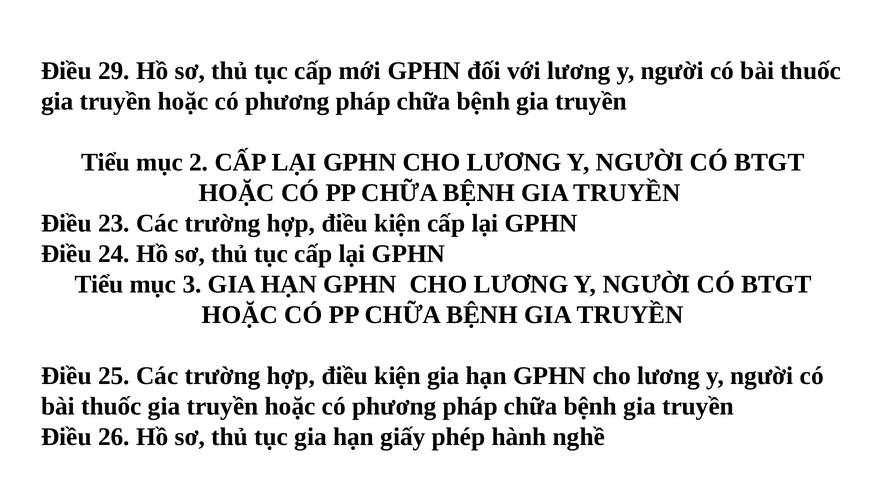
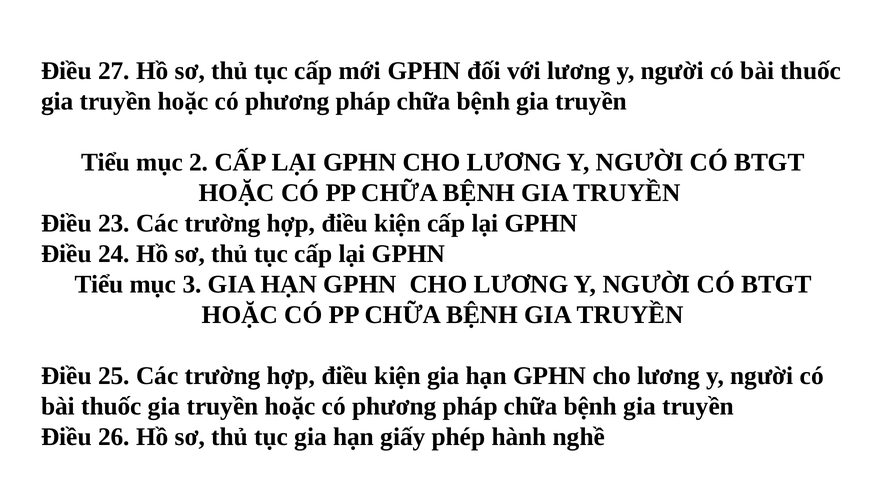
29: 29 -> 27 (114, 71)
